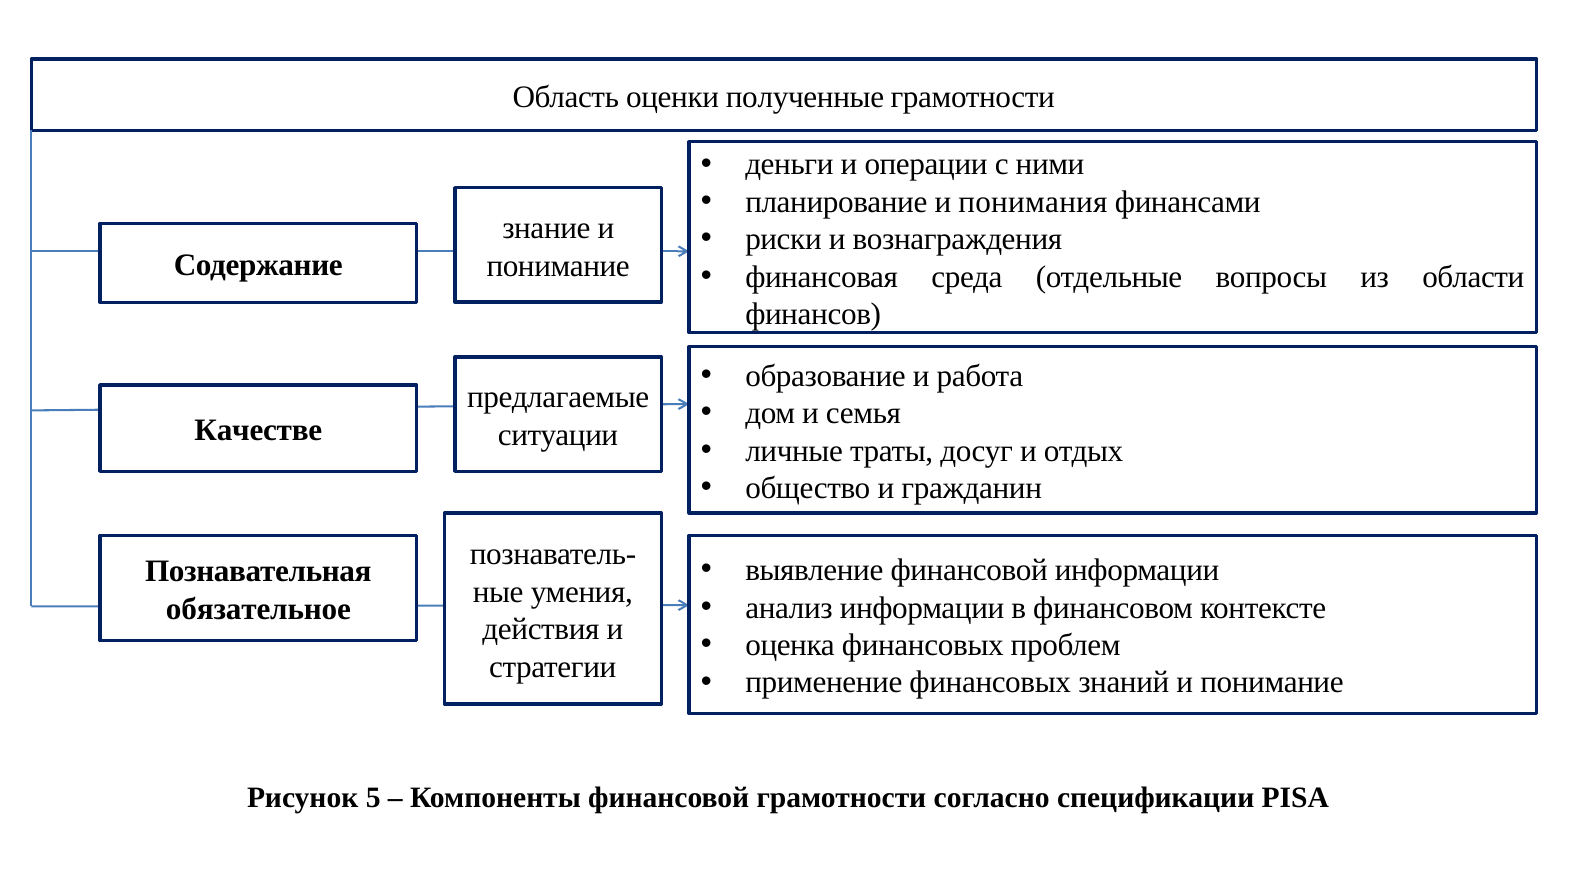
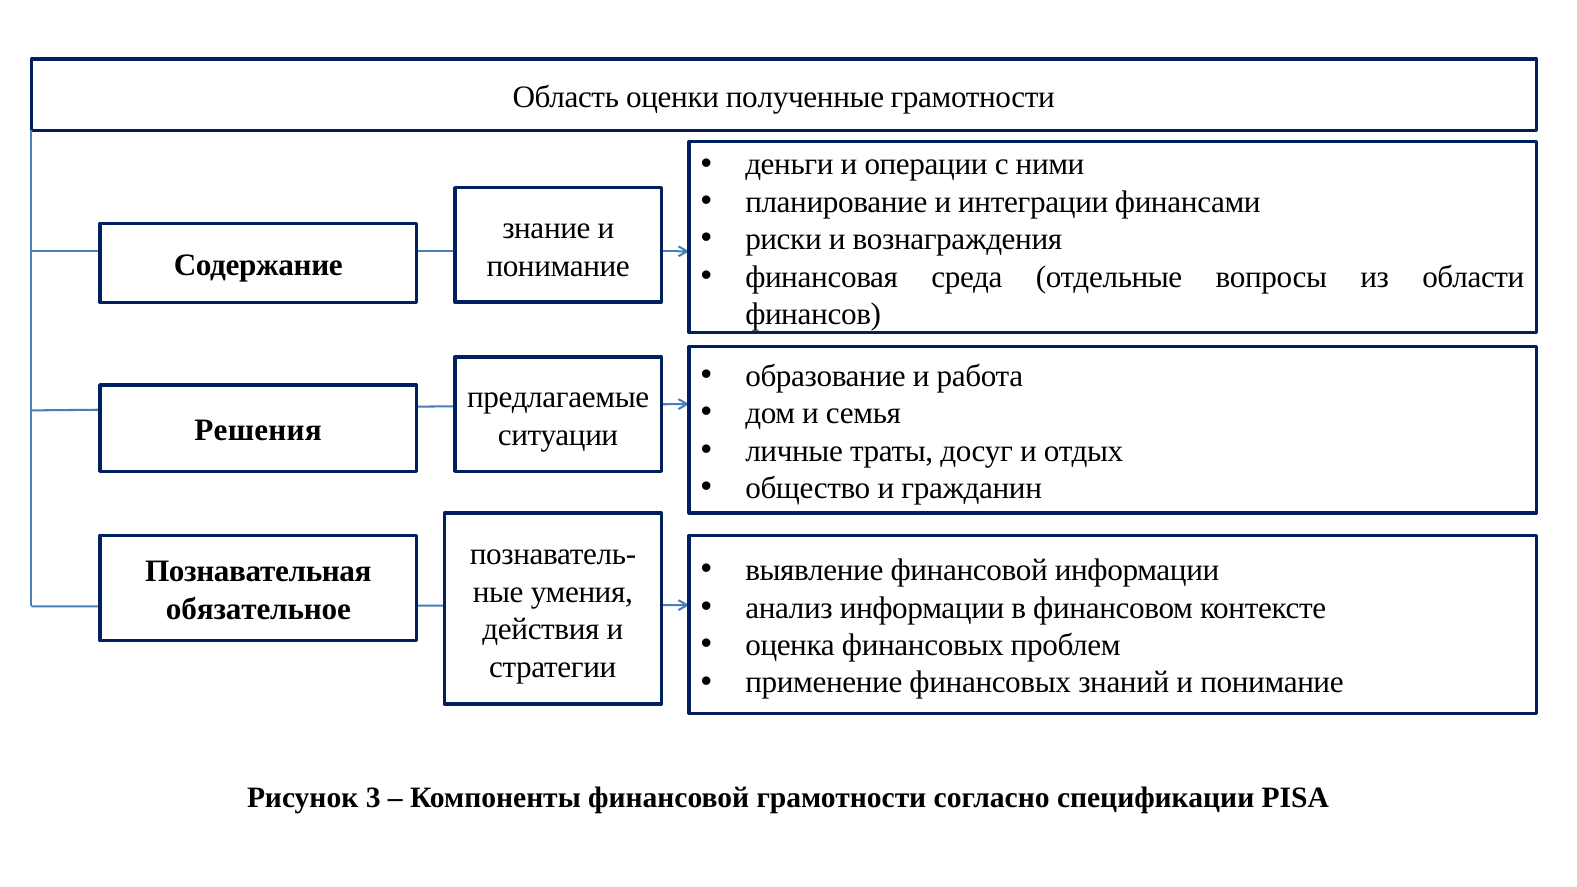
понимания: понимания -> интеграции (1033, 202)
Качестве: Качестве -> Решения (258, 430)
5: 5 -> 3 (373, 798)
